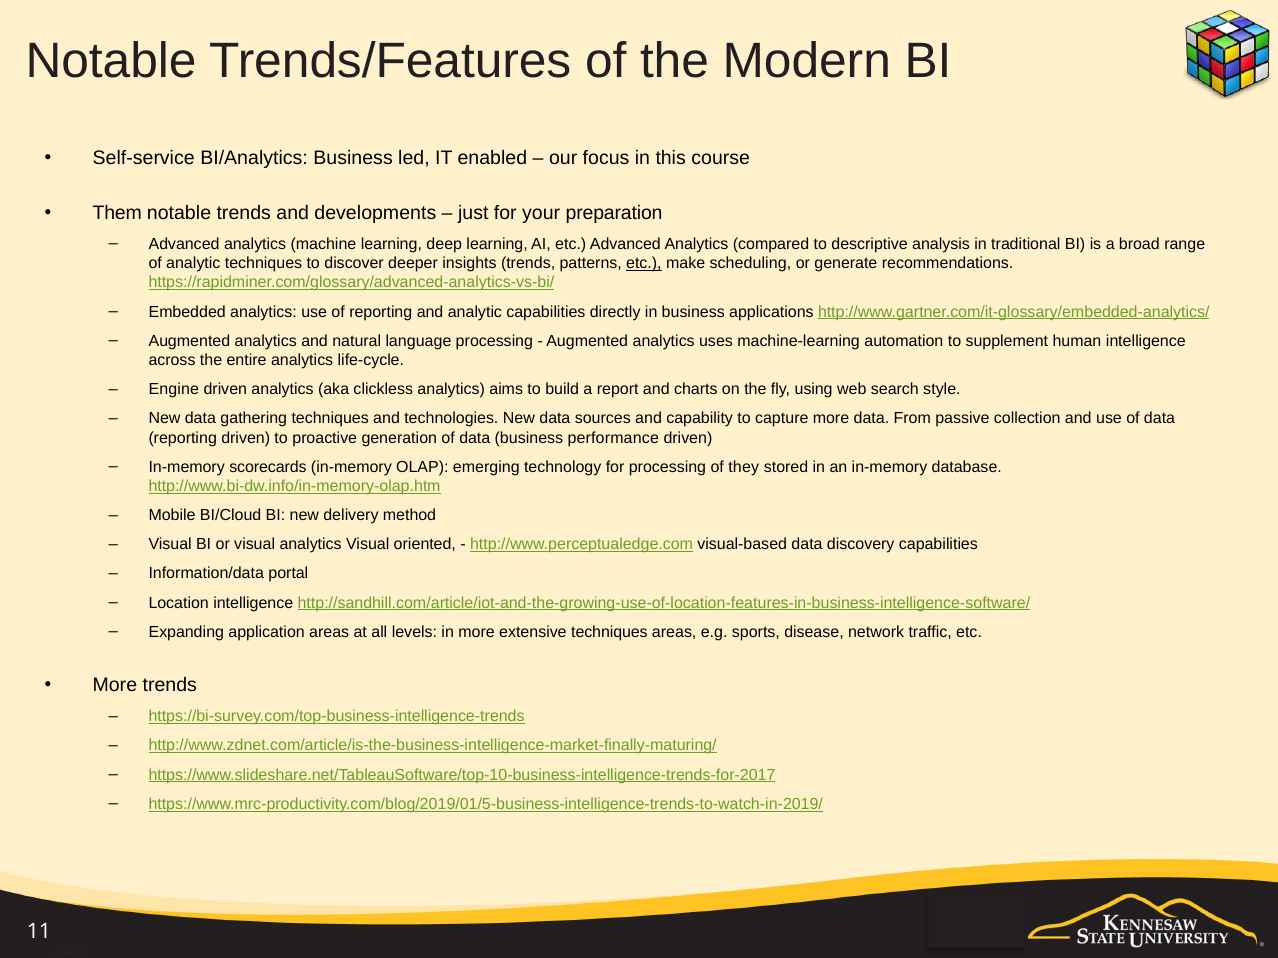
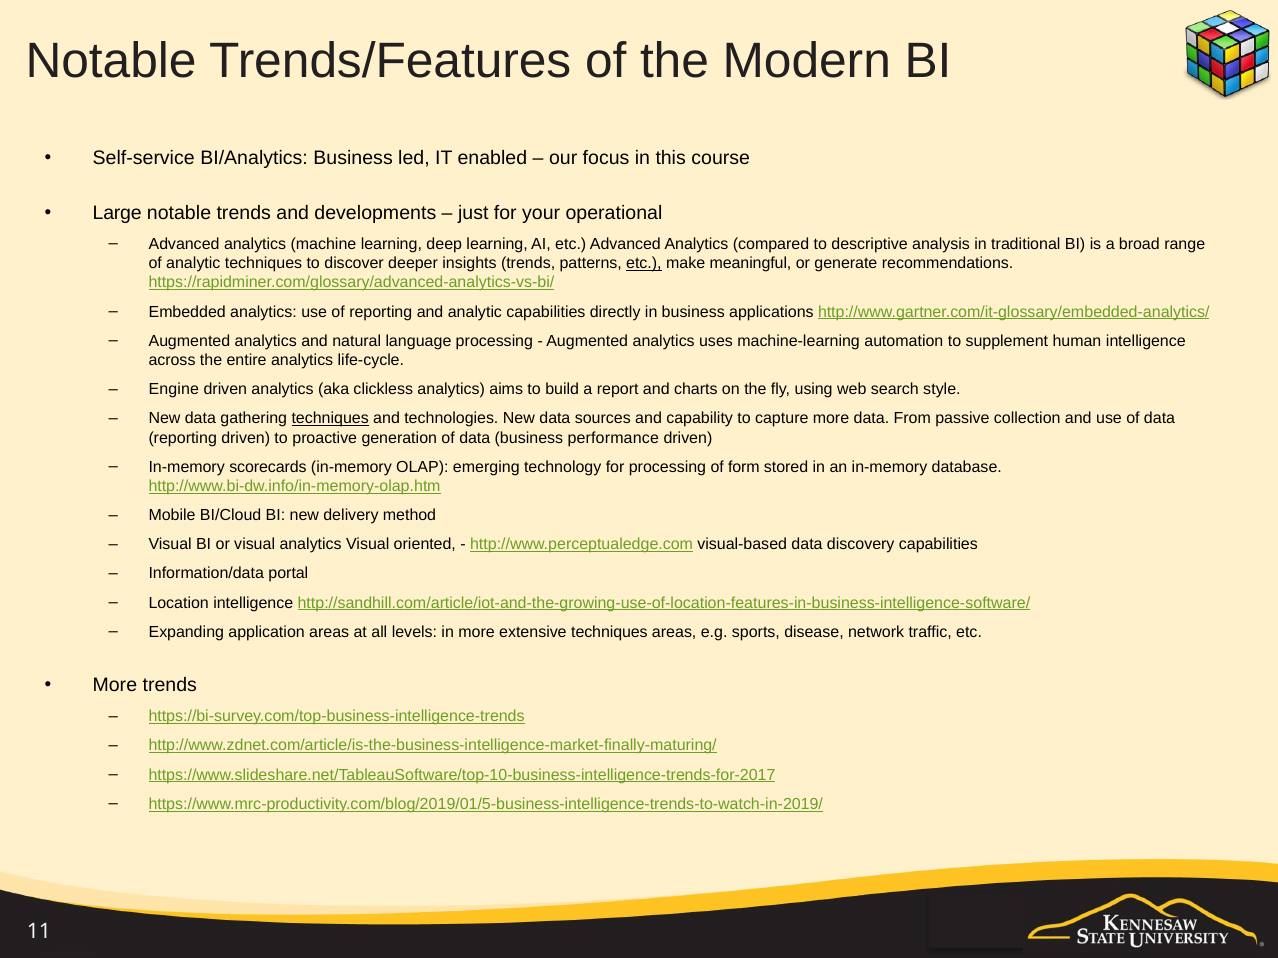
Them: Them -> Large (117, 213)
preparation: preparation -> operational (614, 213)
scheduling: scheduling -> meaningful (750, 264)
techniques underline: none -> present (330, 419)
they: they -> form (744, 467)
